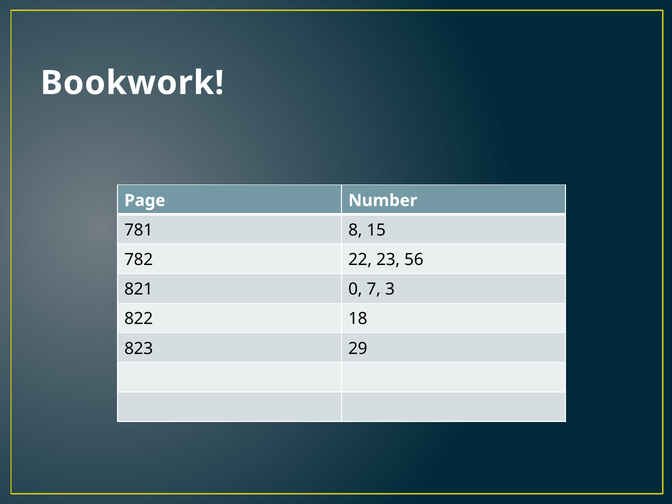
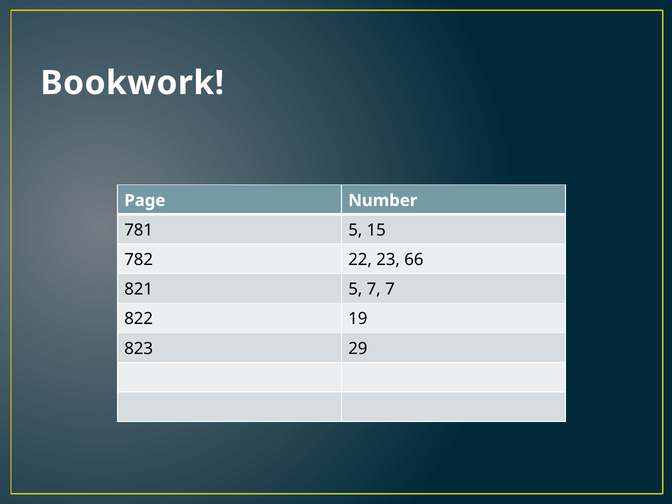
781 8: 8 -> 5 (355, 230)
56: 56 -> 66 (414, 260)
821 0: 0 -> 5 (355, 289)
7 3: 3 -> 7 (390, 289)
18: 18 -> 19 (358, 319)
